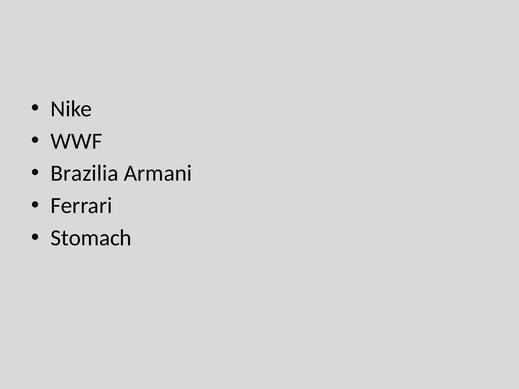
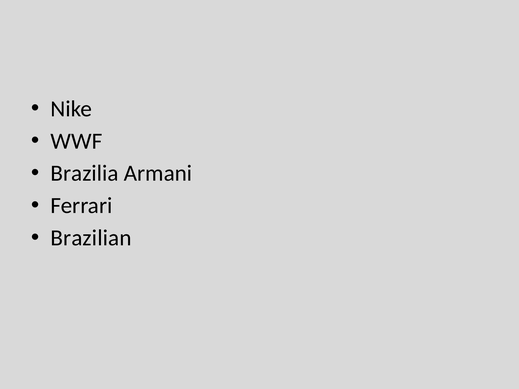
Stomach: Stomach -> Brazilian (91, 238)
